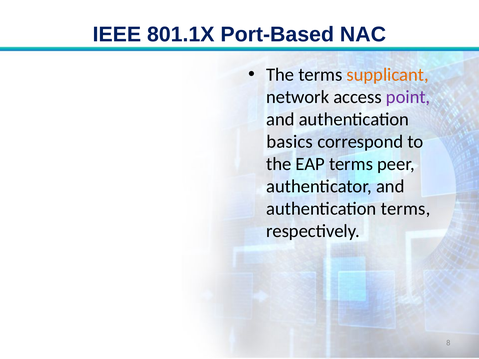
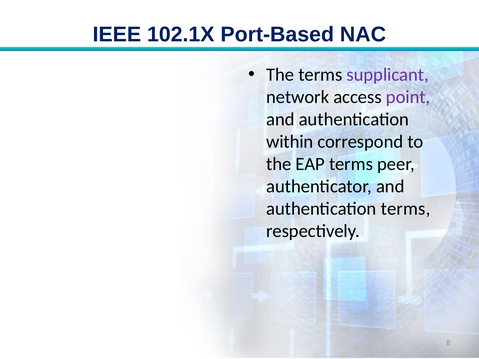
801.1X: 801.1X -> 102.1X (181, 35)
supplicant colour: orange -> purple (388, 75)
basics: basics -> within (290, 142)
